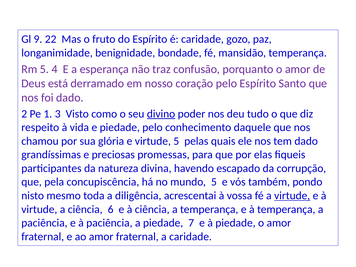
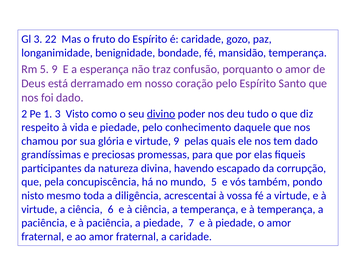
Gl 9: 9 -> 3 (38, 39)
5 4: 4 -> 9 (55, 69)
virtude 5: 5 -> 9 (176, 141)
virtude underline: present -> none (292, 196)
